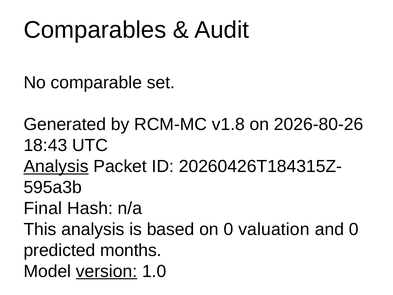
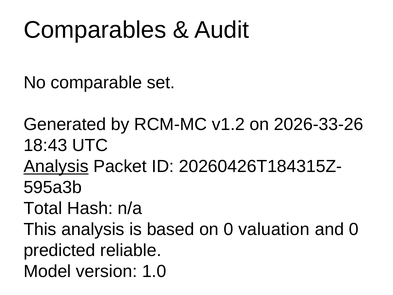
v1.8: v1.8 -> v1.2 (228, 124)
2026-80-26: 2026-80-26 -> 2026-33-26 (319, 124)
Final: Final -> Total (43, 208)
months: months -> reliable (131, 250)
version underline: present -> none (107, 271)
